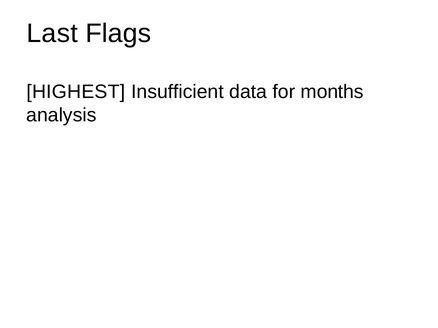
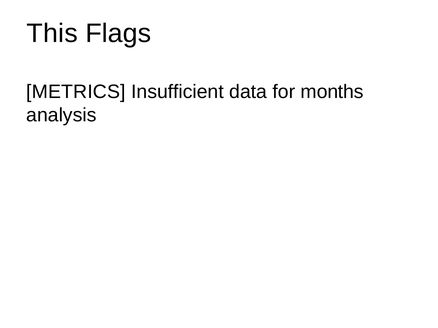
Last: Last -> This (52, 33)
HIGHEST: HIGHEST -> METRICS (76, 92)
